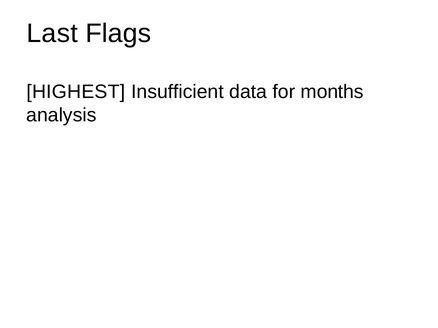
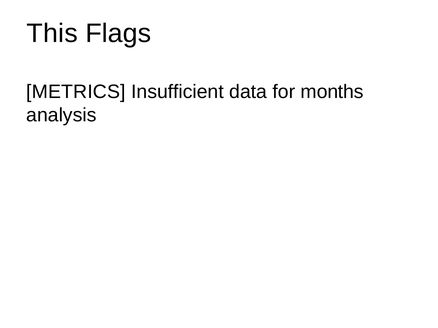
Last: Last -> This (52, 33)
HIGHEST: HIGHEST -> METRICS (76, 92)
